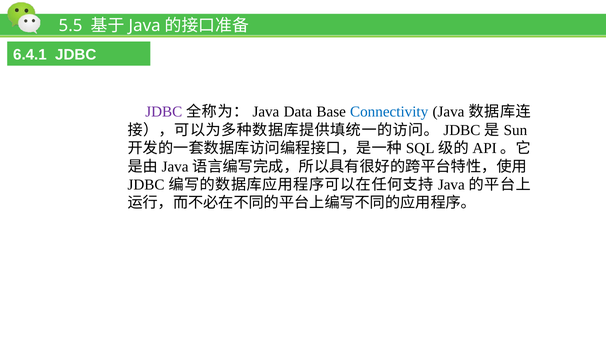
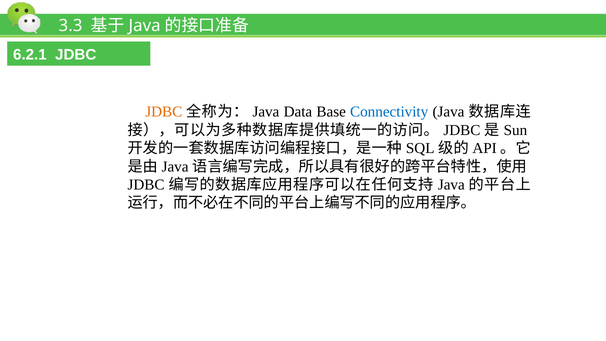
5.5: 5.5 -> 3.3 (71, 26)
6.4.1: 6.4.1 -> 6.2.1 (30, 55)
JDBC colour: purple -> orange (164, 112)
